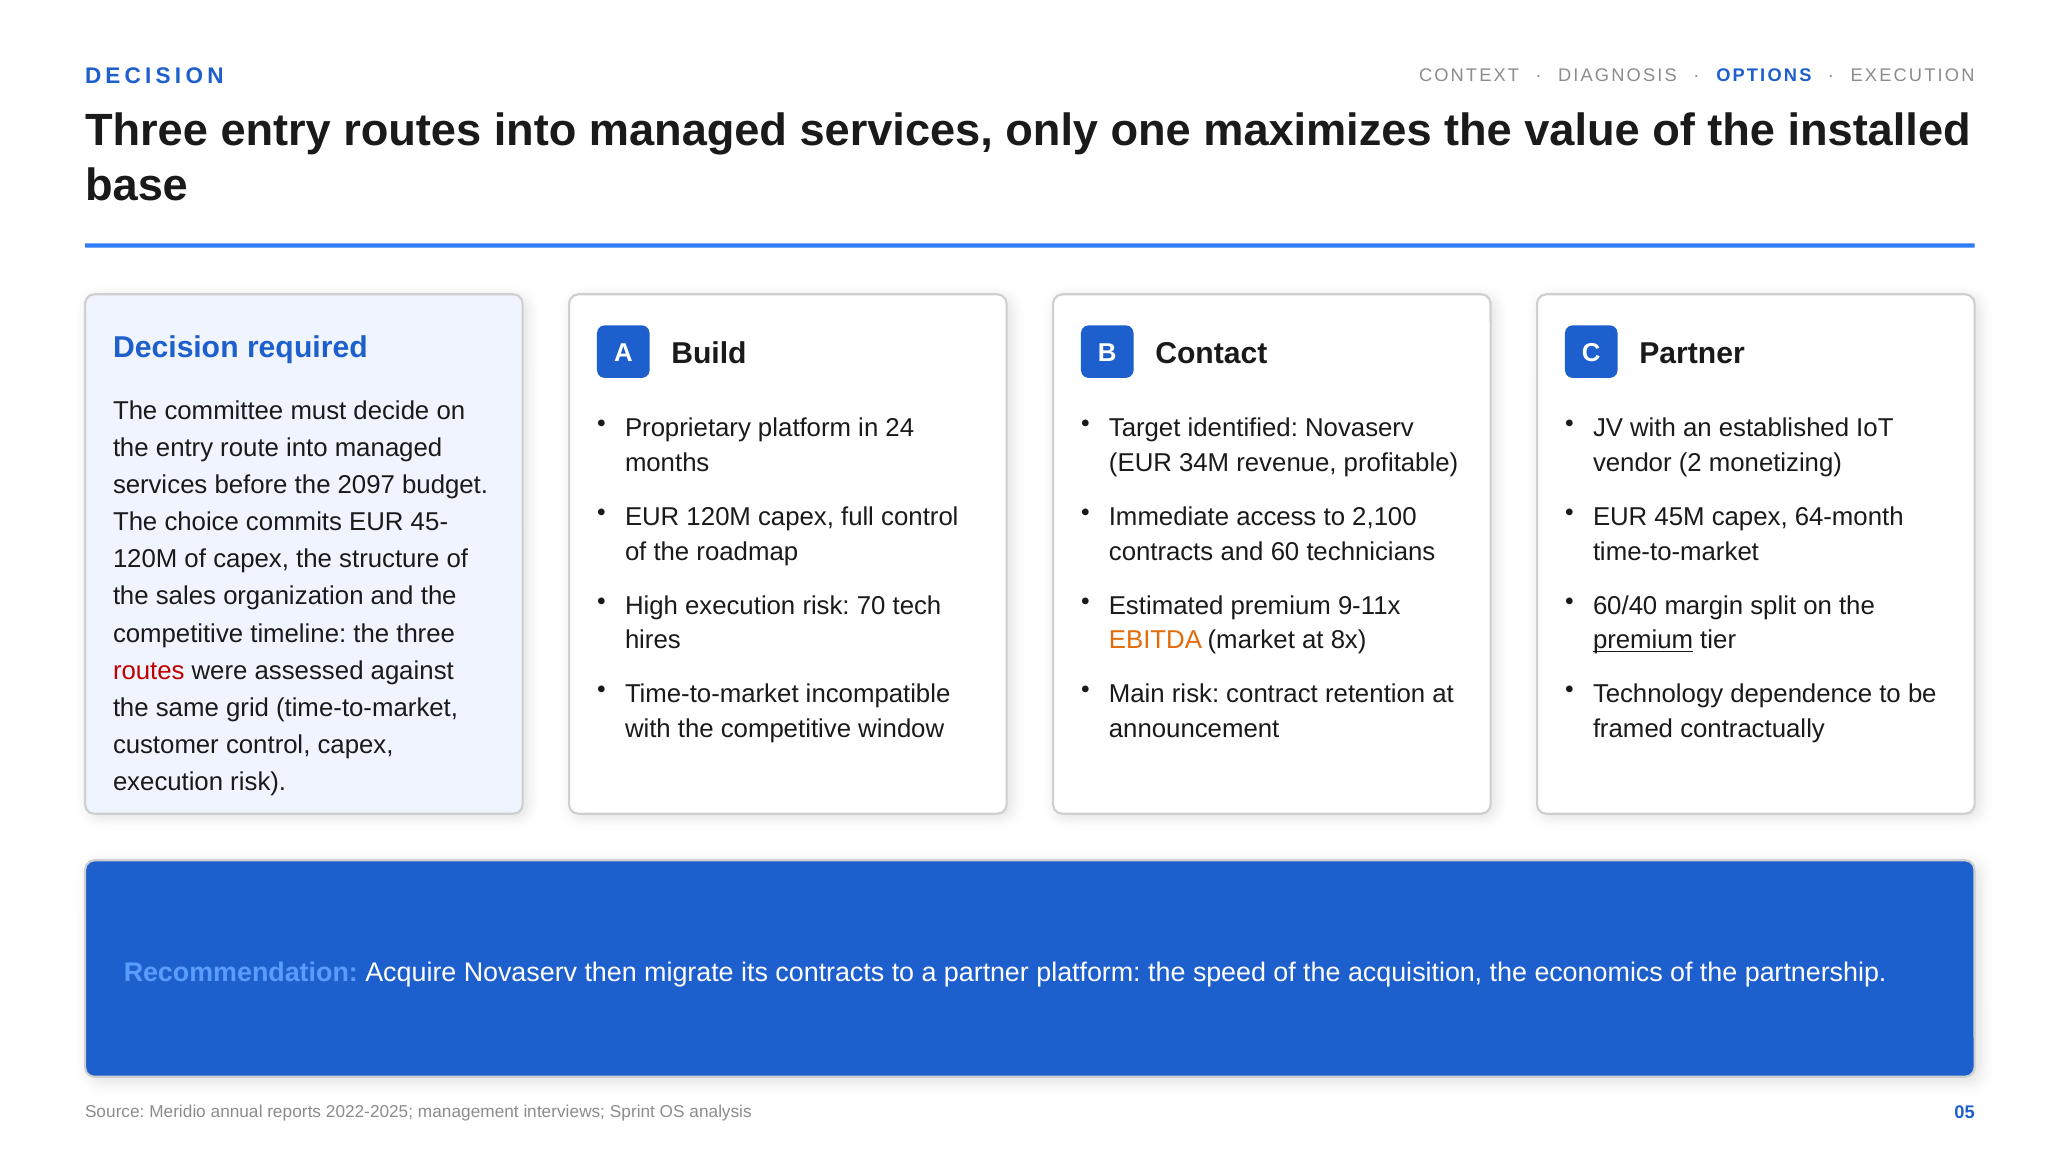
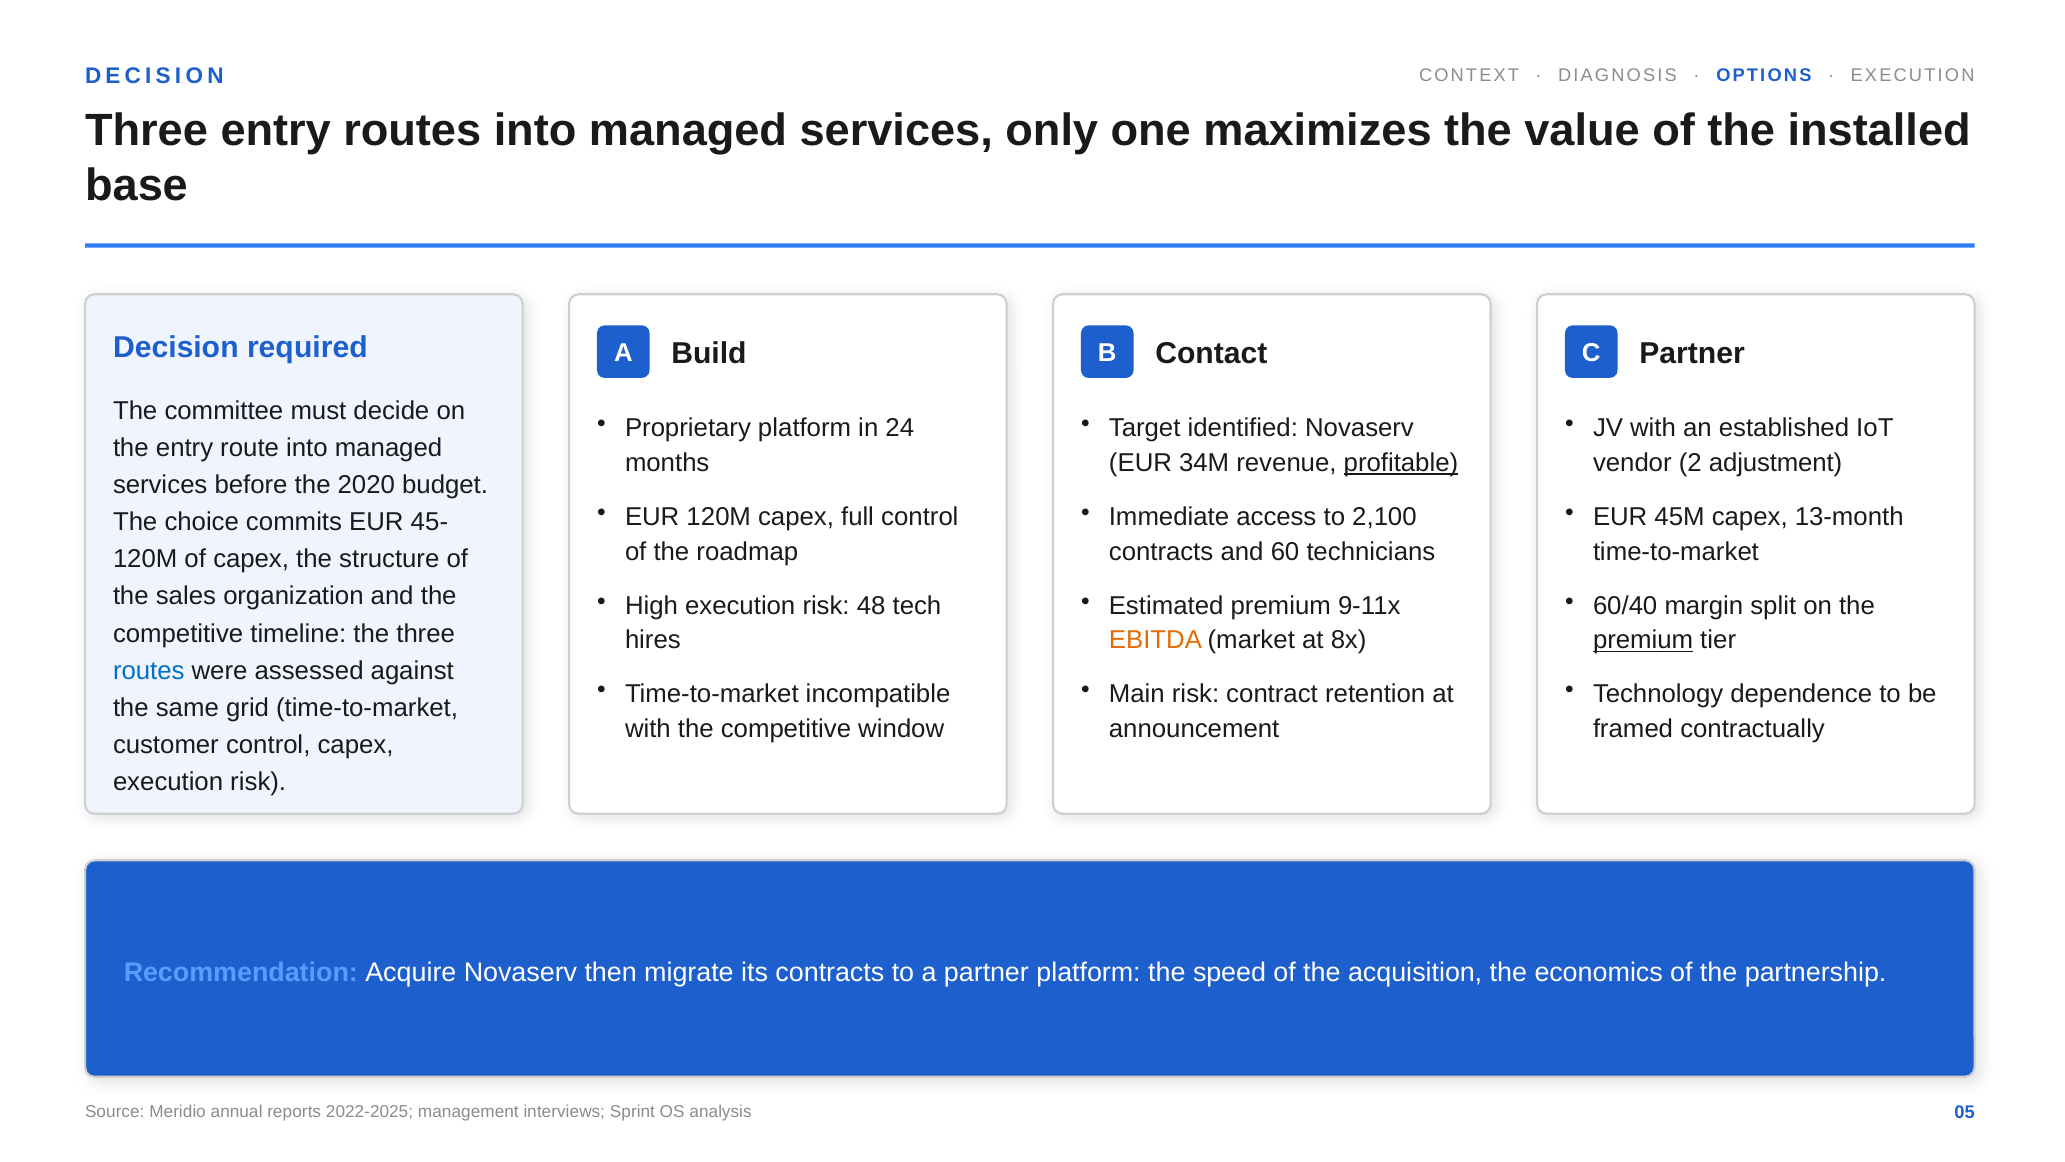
profitable underline: none -> present (1401, 463)
monetizing: monetizing -> adjustment (1776, 463)
2097: 2097 -> 2020 (366, 485)
64-month: 64-month -> 13-month (1849, 517)
70: 70 -> 48 (871, 605)
routes colour: red -> blue (149, 670)
